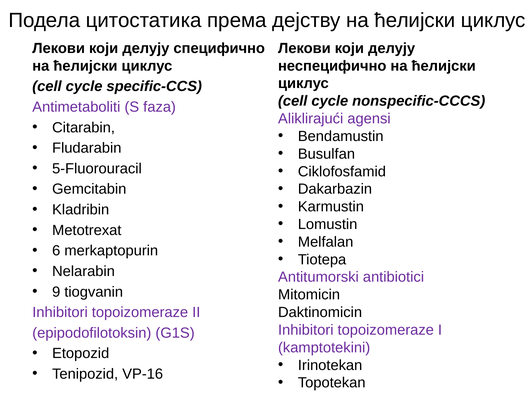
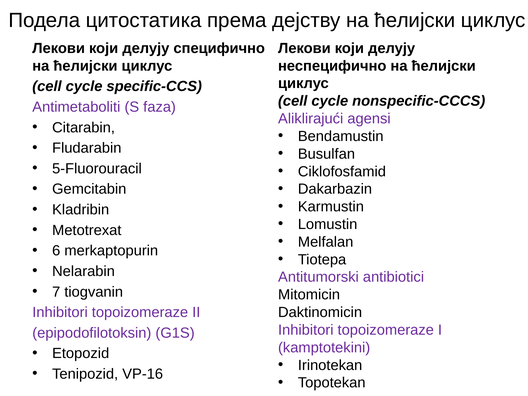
9: 9 -> 7 (56, 292)
